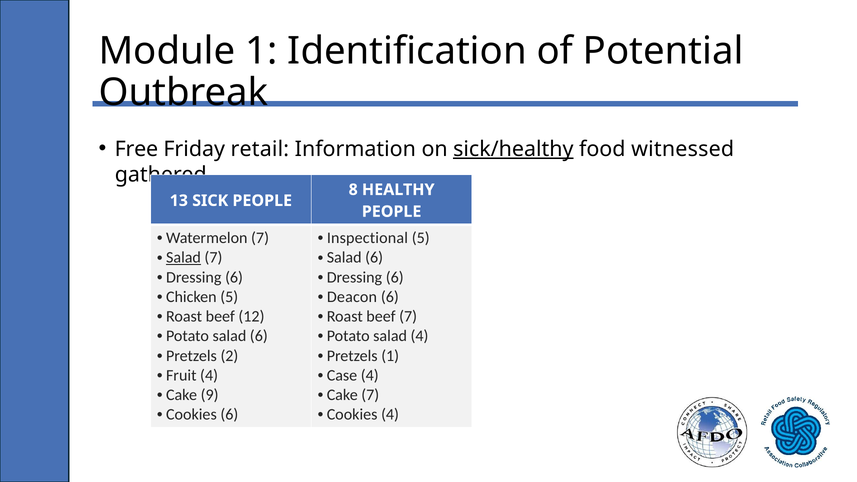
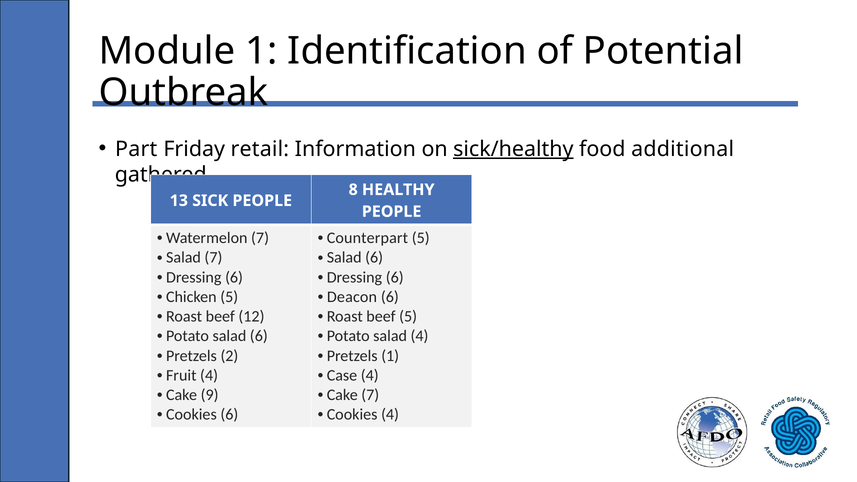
Free: Free -> Part (136, 149)
witnessed: witnessed -> additional (683, 149)
Inspectional: Inspectional -> Counterpart (367, 238)
Salad underline: present -> none (184, 258)
beef 7: 7 -> 5 (408, 317)
